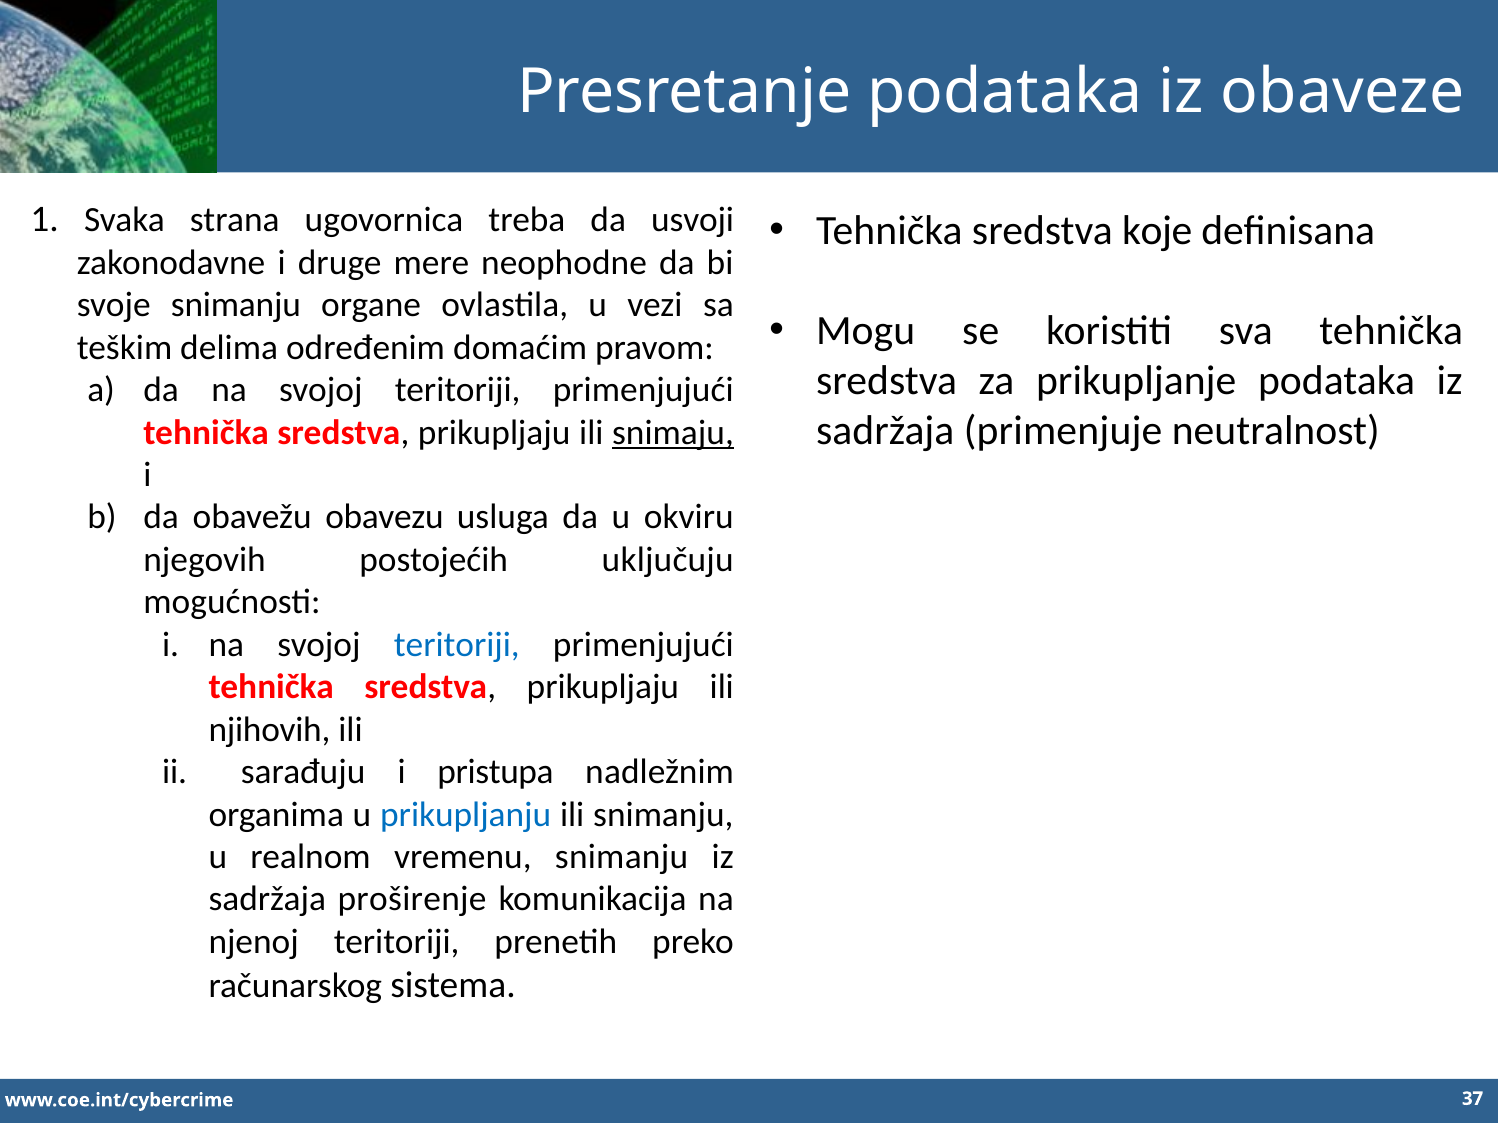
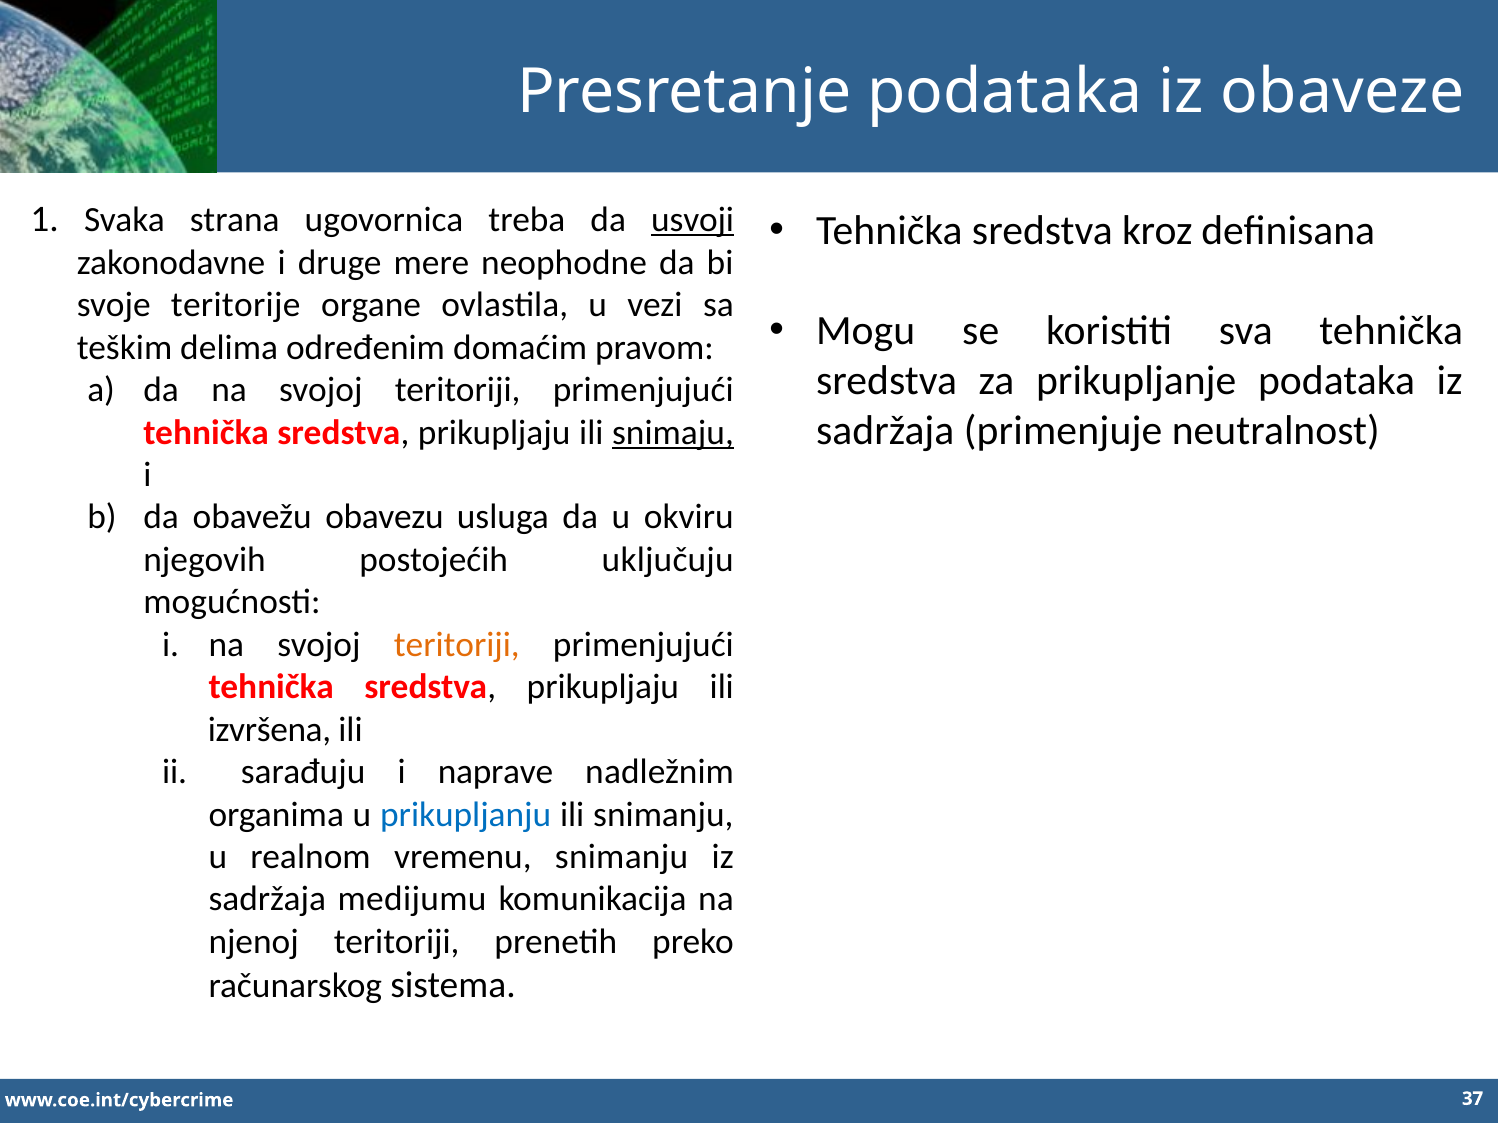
usvoji underline: none -> present (693, 220)
koje: koje -> kroz (1157, 231)
svoje snimanju: snimanju -> teritorije (236, 305)
teritoriji colour: blue -> orange (457, 645)
njihovih: njihovih -> izvršena (270, 730)
pristupa: pristupa -> naprave (495, 772)
proširenje: proširenje -> medijumu (412, 900)
